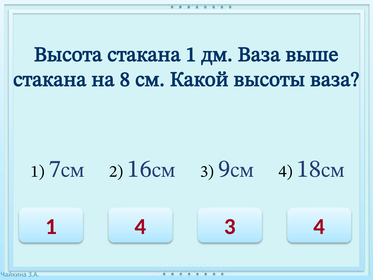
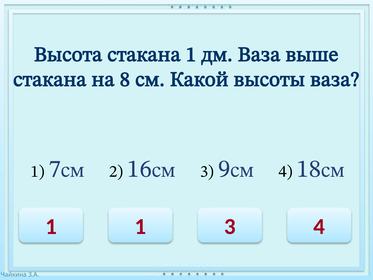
1 4: 4 -> 1 (140, 227)
